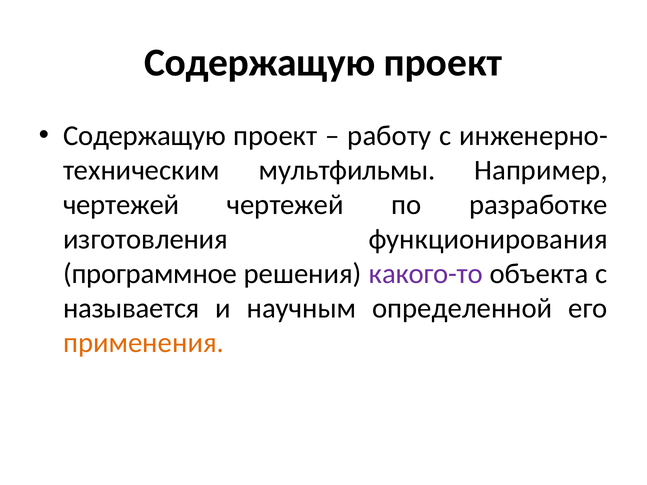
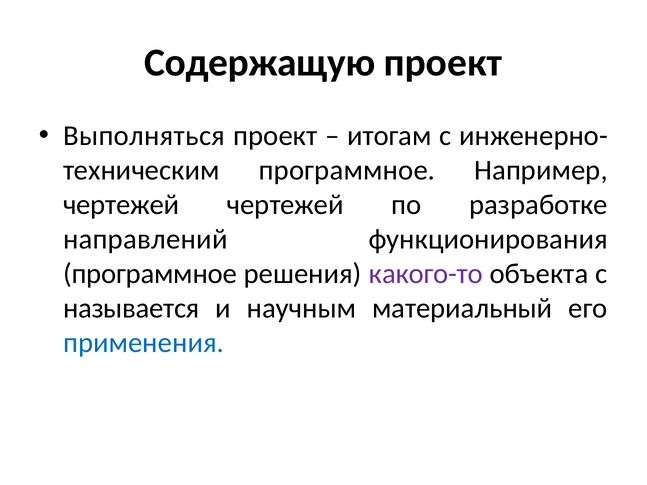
Содержащую: Содержащую -> Выполняться (144, 136)
работу: работу -> итогам (389, 136)
мультфильмы: мультфильмы -> программное (347, 170)
изготовления: изготовления -> направлений (145, 239)
определенной: определенной -> материальный (462, 308)
применения colour: orange -> blue (144, 343)
